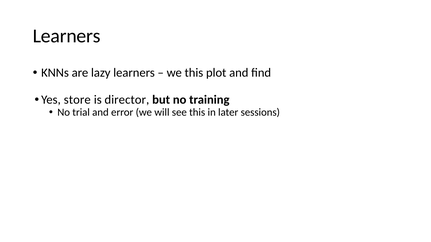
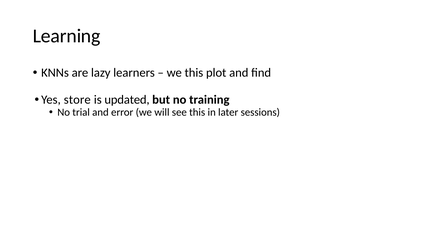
Learners: Learners -> Learning (67, 36)
director: director -> updated (127, 100)
